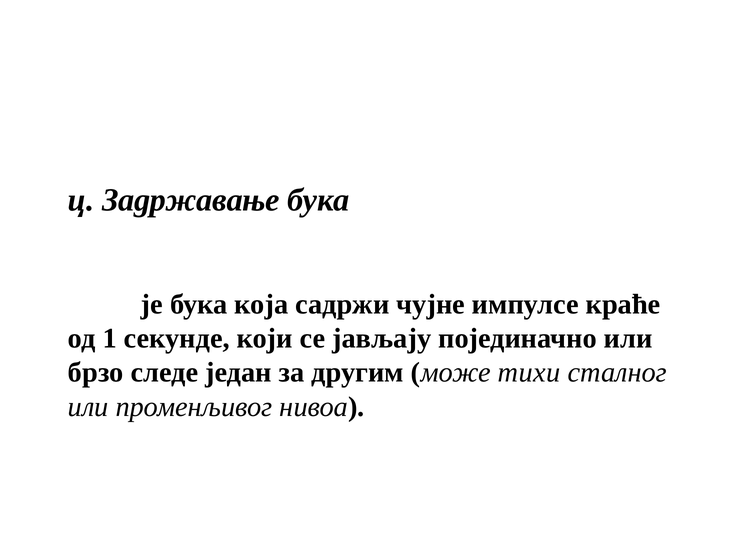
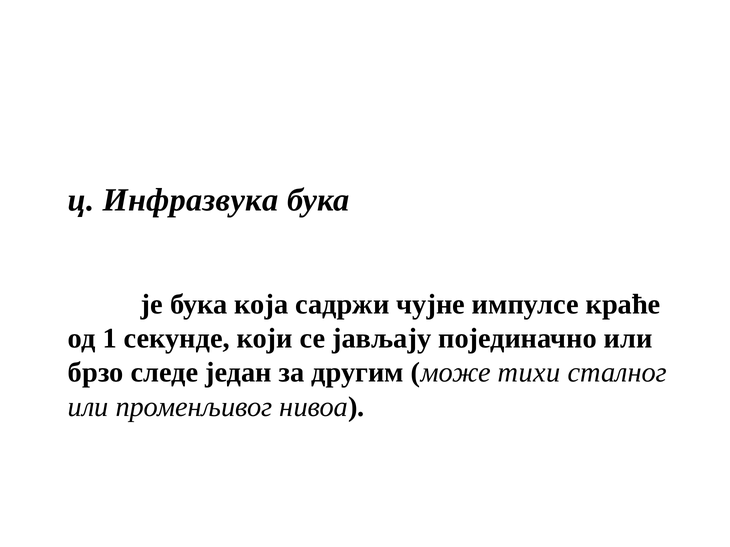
Задржавање: Задржавање -> Инфразвука (190, 200)
